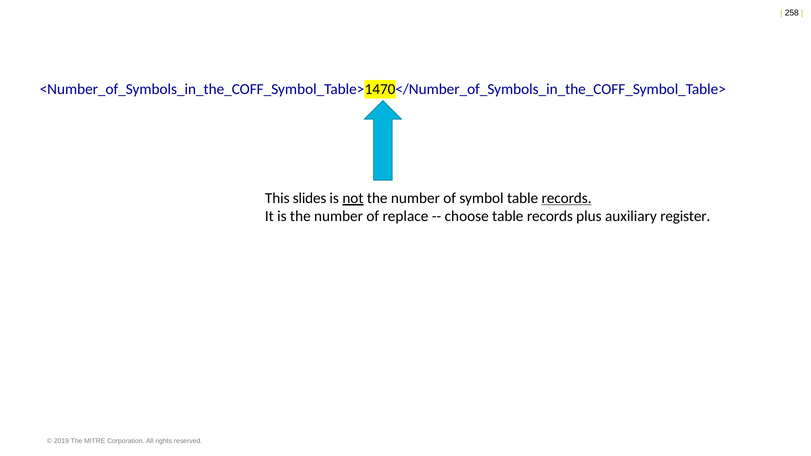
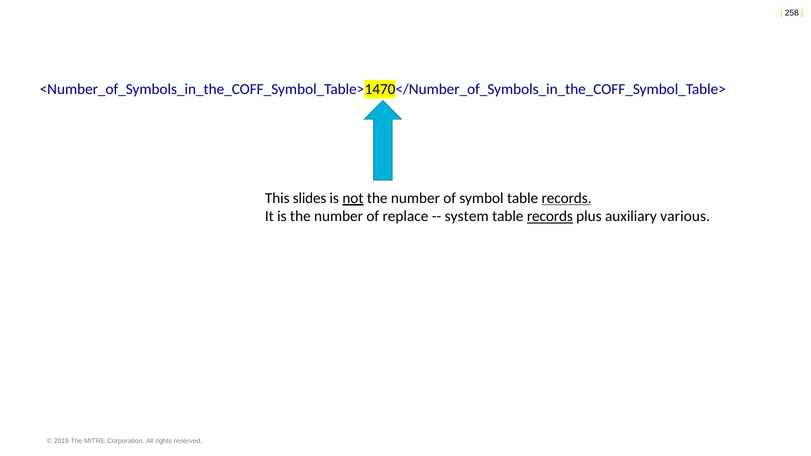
choose: choose -> system (467, 217)
records underline: none -> present (550, 217)
register: register -> various (685, 217)
